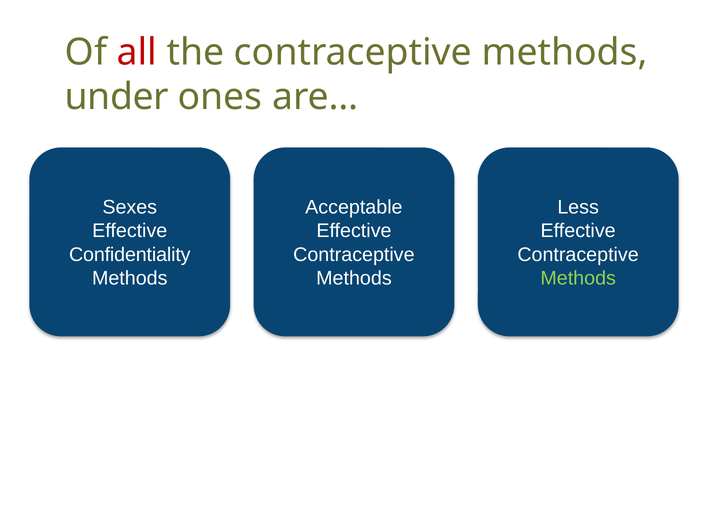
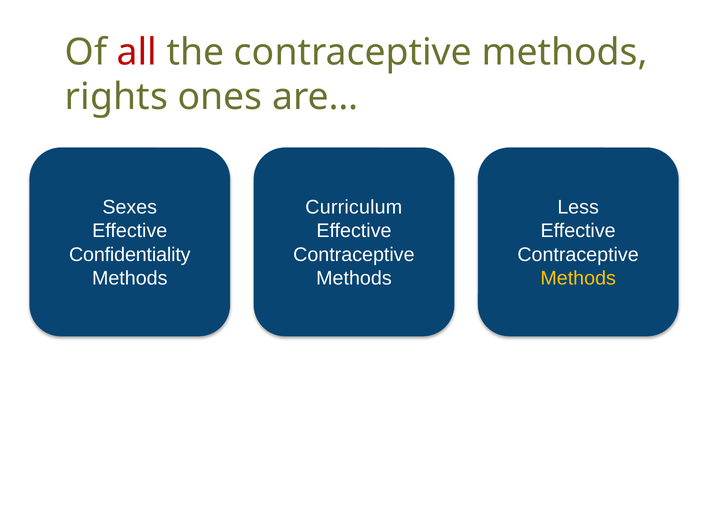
under: under -> rights (116, 97)
Acceptable: Acceptable -> Curriculum (354, 207)
Methods colour: light green -> yellow (578, 278)
